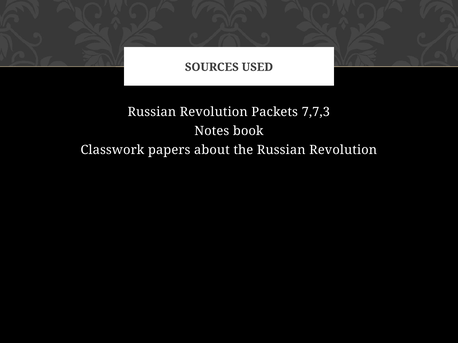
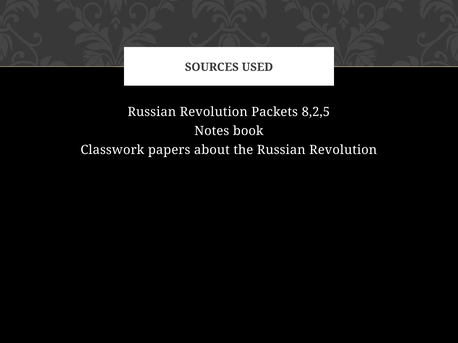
7,7,3: 7,7,3 -> 8,2,5 (316, 112)
